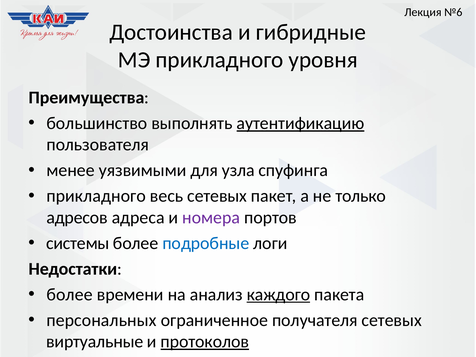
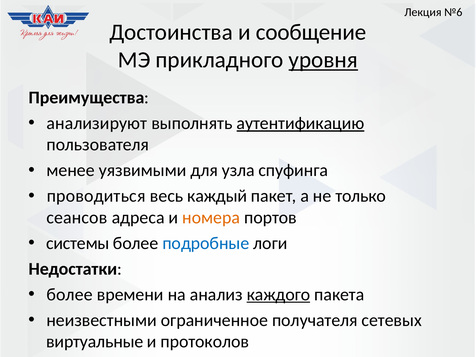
гибридные: гибридные -> сообщение (311, 32)
уровня underline: none -> present (323, 60)
большинство: большинство -> анализируют (97, 123)
прикладного: прикладного -> проводиться (96, 196)
весь сетевых: сетевых -> каждый (217, 196)
адресов: адресов -> сеансов (77, 218)
номера colour: purple -> orange (211, 218)
персональных: персональных -> неизвестными (102, 320)
протоколов underline: present -> none (205, 342)
